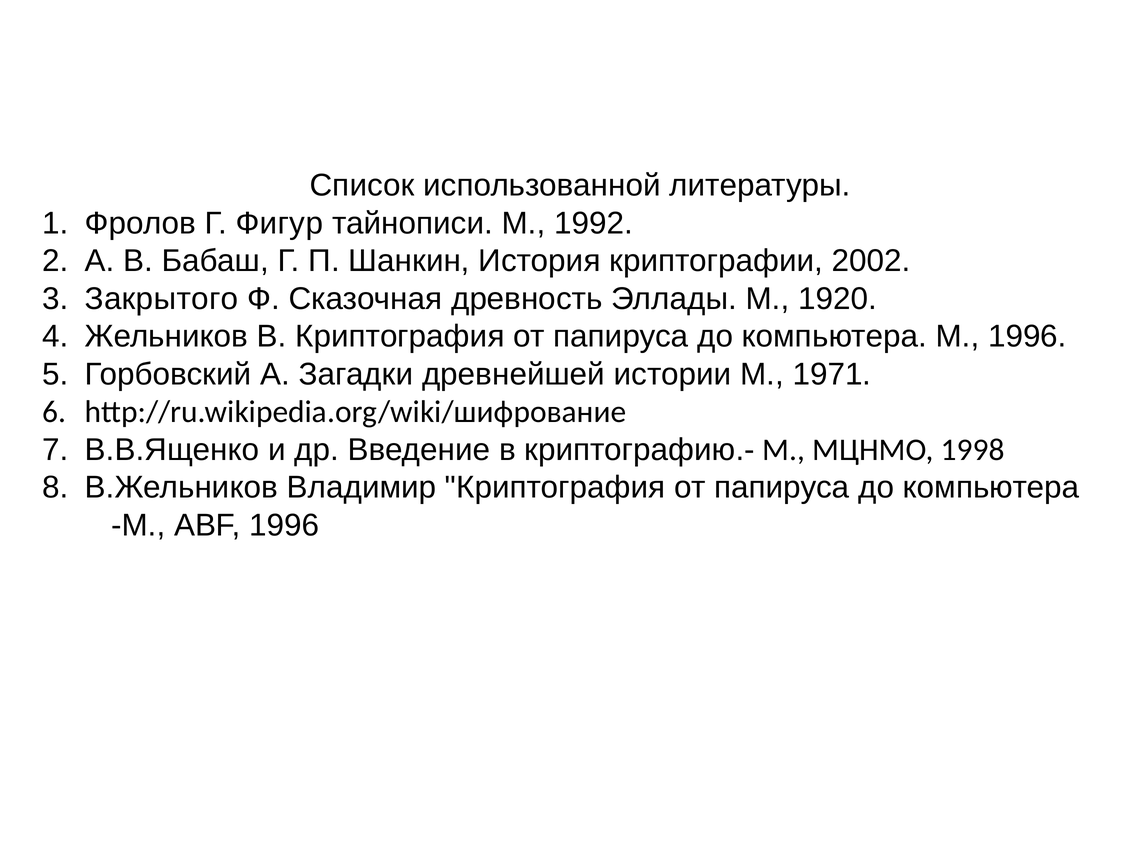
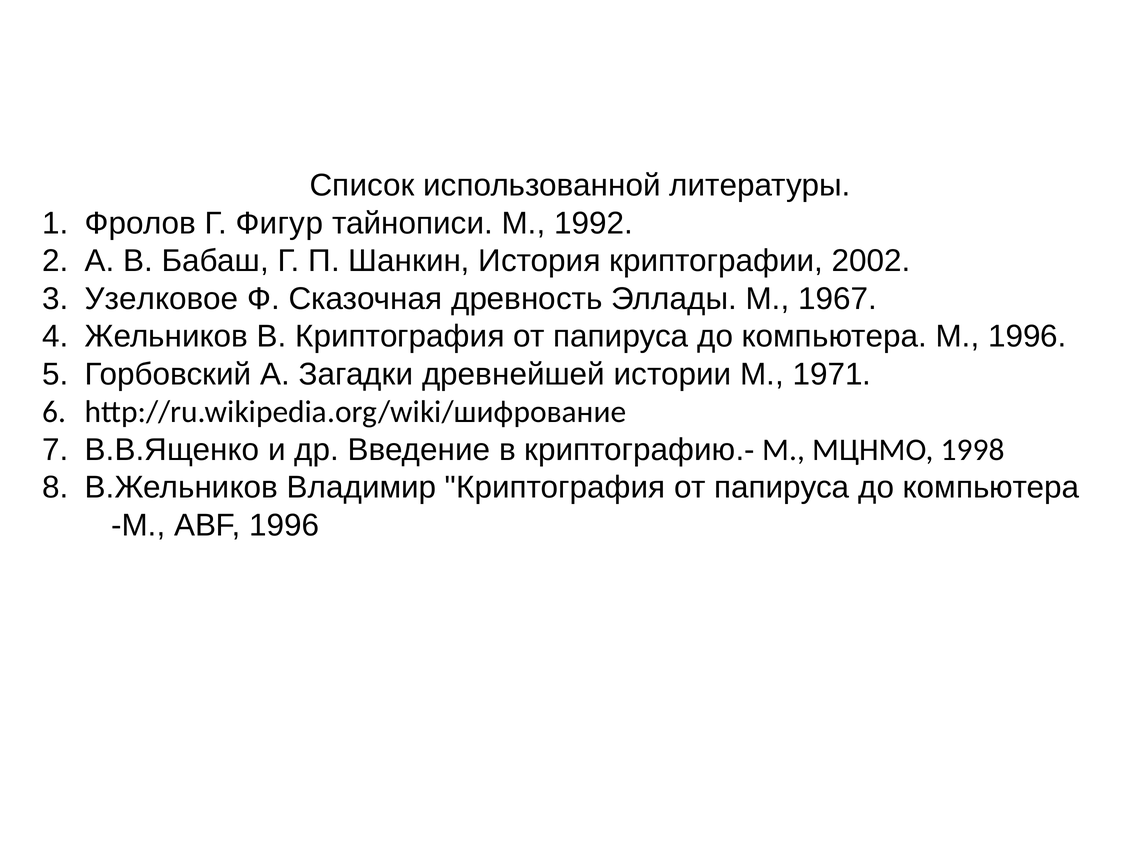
Закрытого: Закрытого -> Узелковое (162, 299)
1920: 1920 -> 1967 (838, 299)
